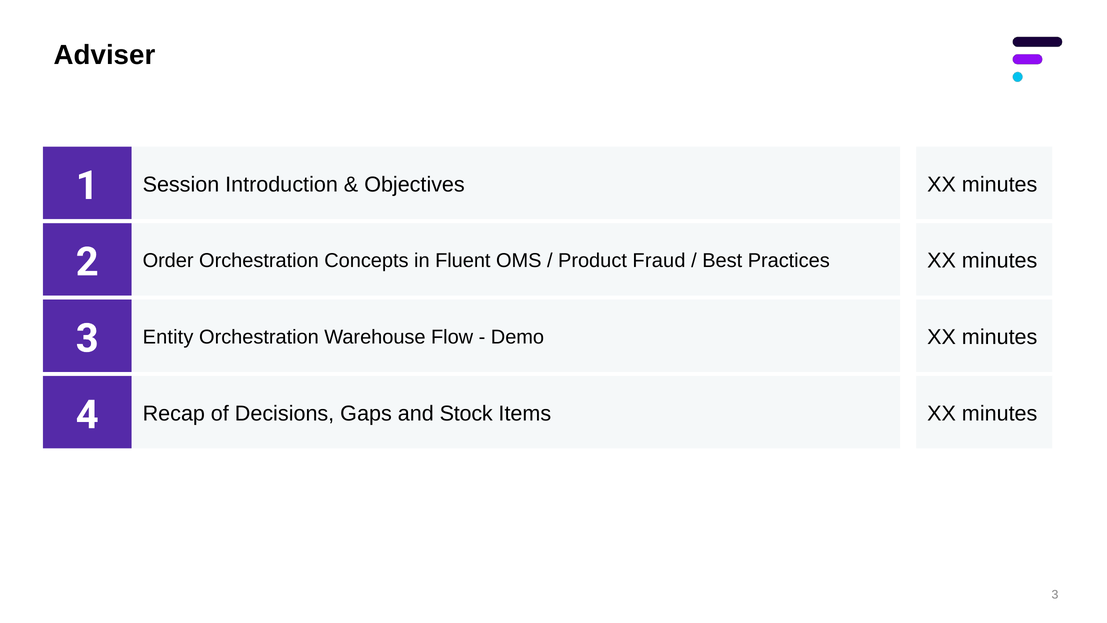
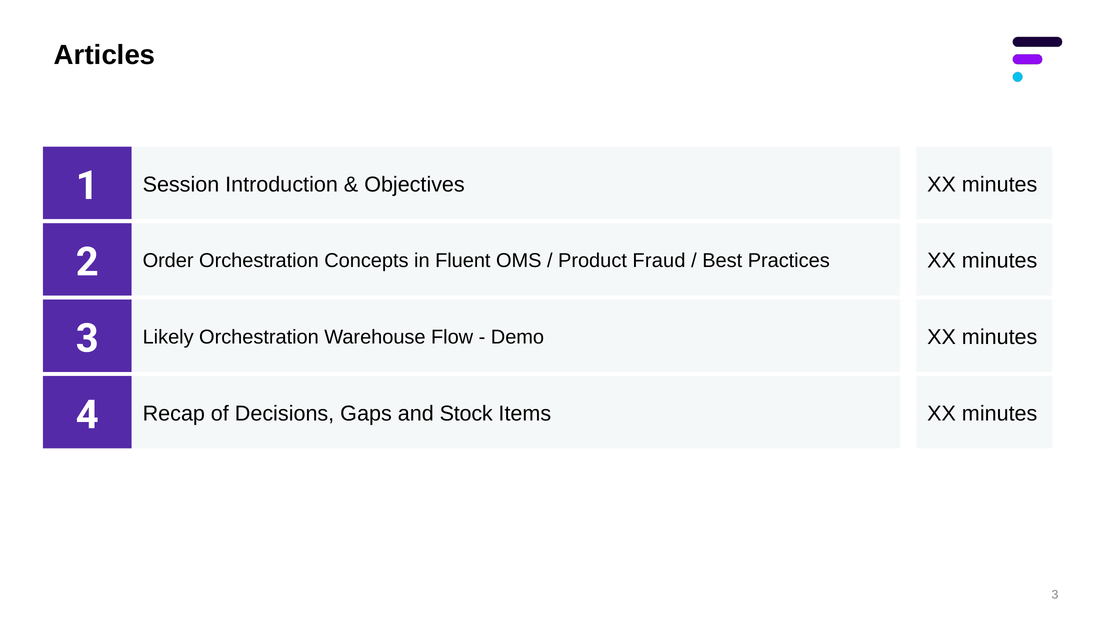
Adviser: Adviser -> Articles (105, 55)
Entity: Entity -> Likely (168, 337)
